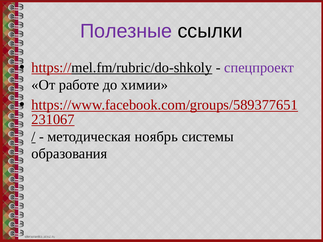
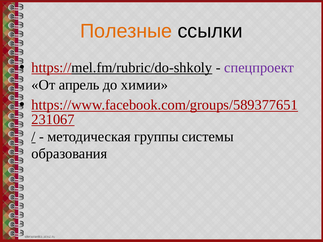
Полезные colour: purple -> orange (126, 31)
работе: работе -> апрель (79, 85)
ноябрь: ноябрь -> группы (156, 137)
